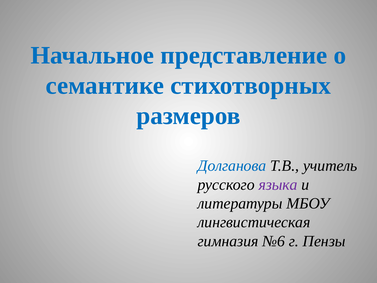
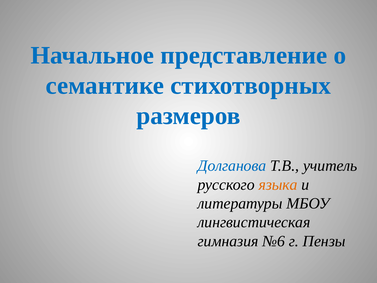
языка colour: purple -> orange (278, 184)
